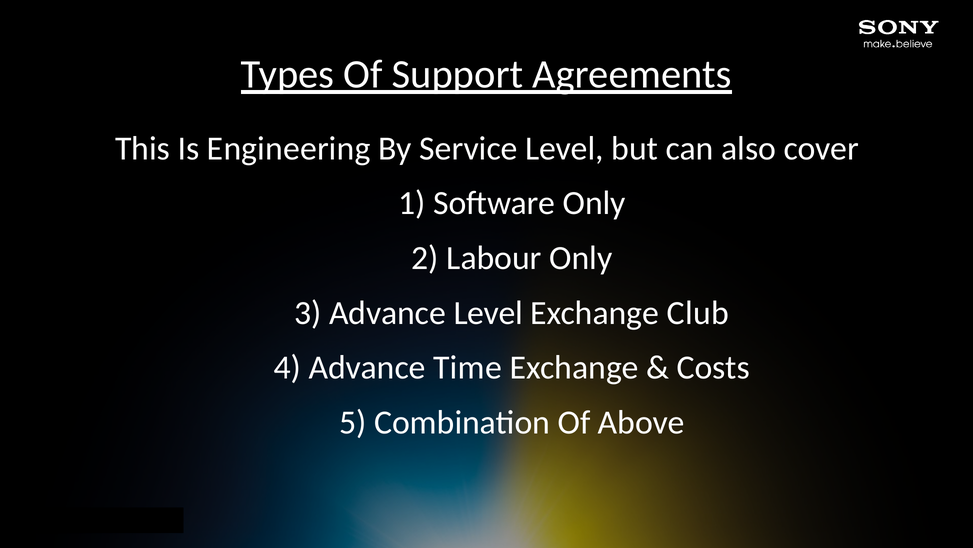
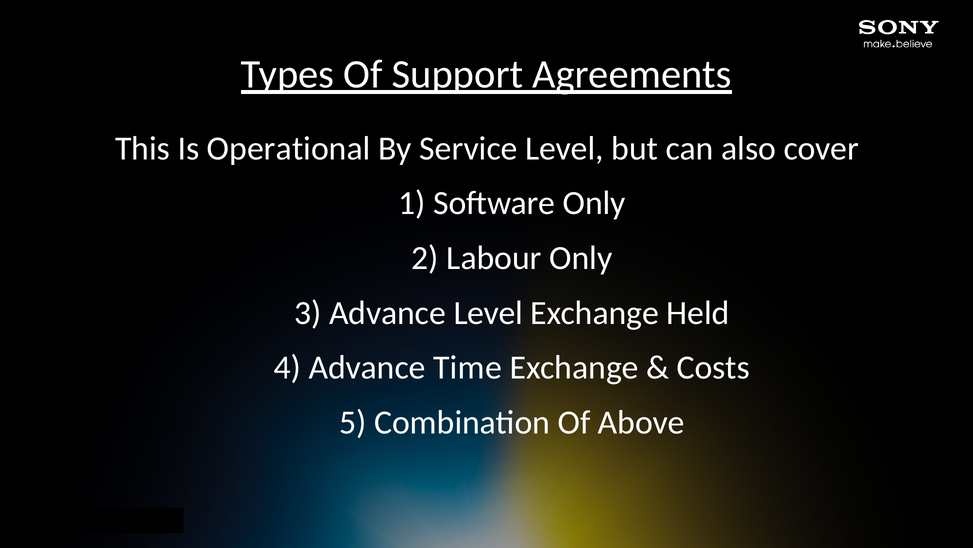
Engineering: Engineering -> Operational (289, 148)
Club: Club -> Held (698, 313)
